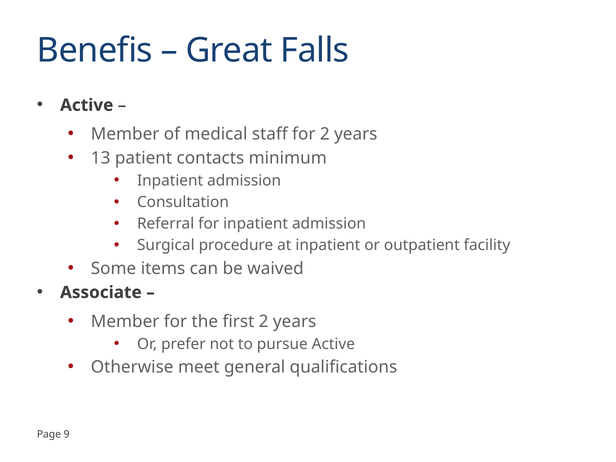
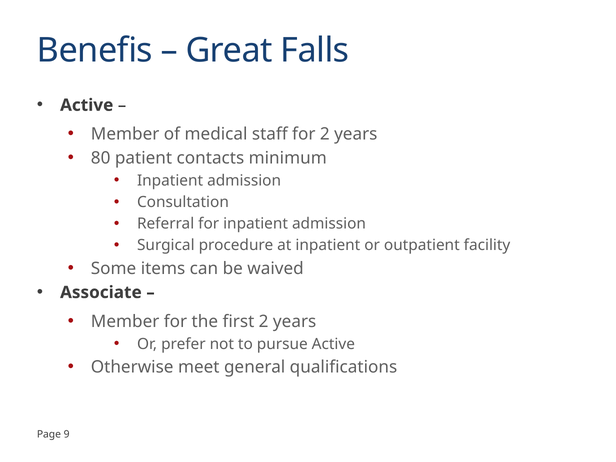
13: 13 -> 80 (101, 158)
